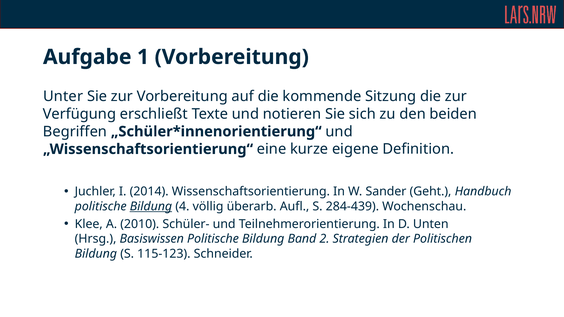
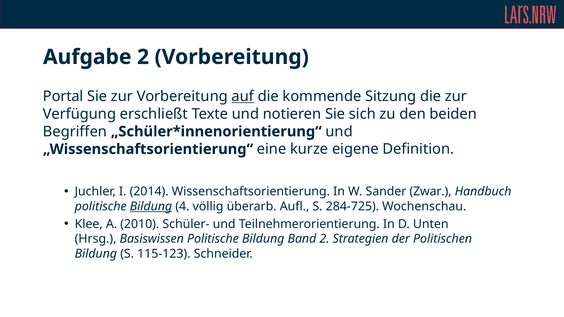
Aufgabe 1: 1 -> 2 (143, 57)
Unter: Unter -> Portal (63, 96)
auf underline: none -> present (243, 96)
Geht: Geht -> Zwar (431, 192)
284-439: 284-439 -> 284-725 (352, 207)
